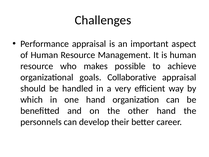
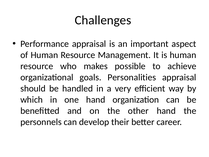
Collaborative: Collaborative -> Personalities (132, 77)
